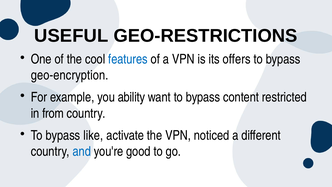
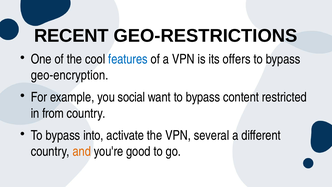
USEFUL: USEFUL -> RECENT (71, 36)
ability: ability -> social (131, 97)
like: like -> into (93, 135)
noticed: noticed -> several (212, 135)
and colour: blue -> orange (82, 151)
